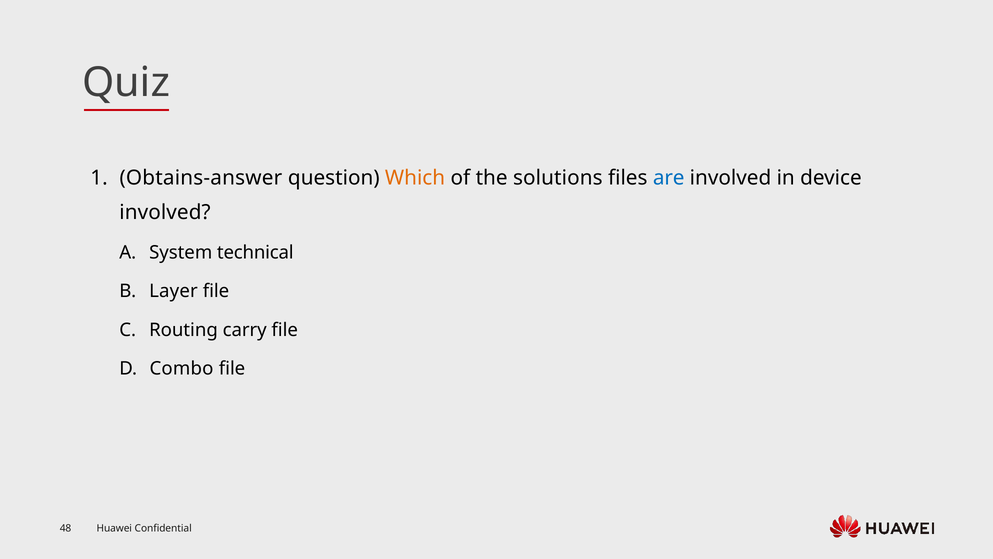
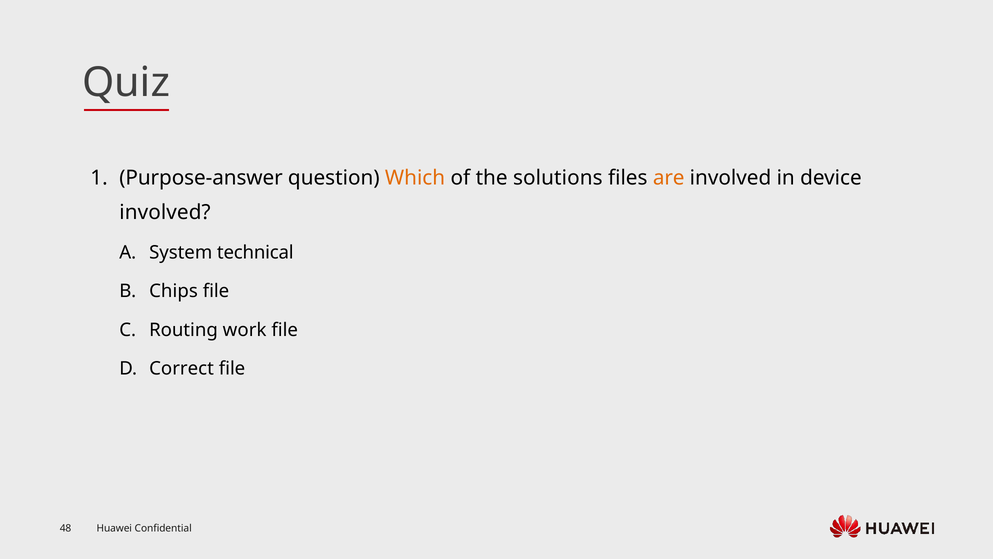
Obtains-answer: Obtains-answer -> Purpose-answer (201, 178)
are colour: blue -> orange (669, 178)
Layer: Layer -> Chips (174, 291)
carry: carry -> work (245, 330)
Combo: Combo -> Correct (182, 368)
